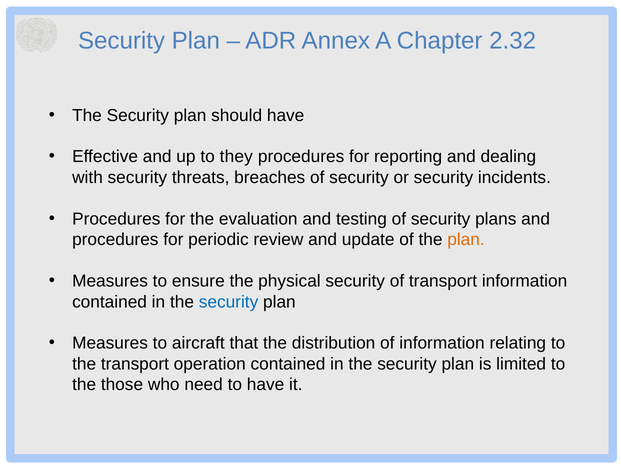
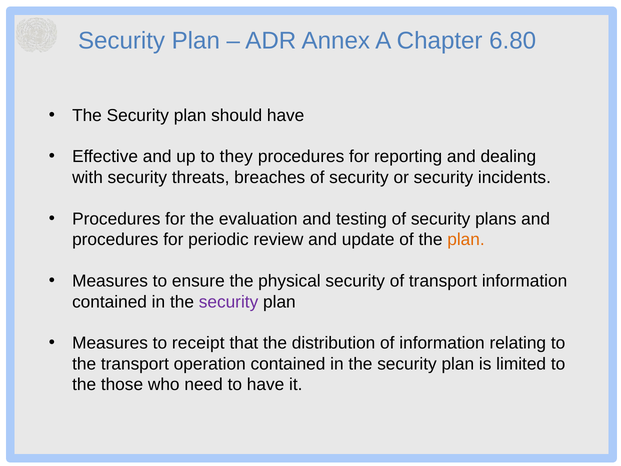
2.32: 2.32 -> 6.80 (513, 41)
security colour: blue -> purple (229, 302)
aircraft: aircraft -> receipt (198, 343)
